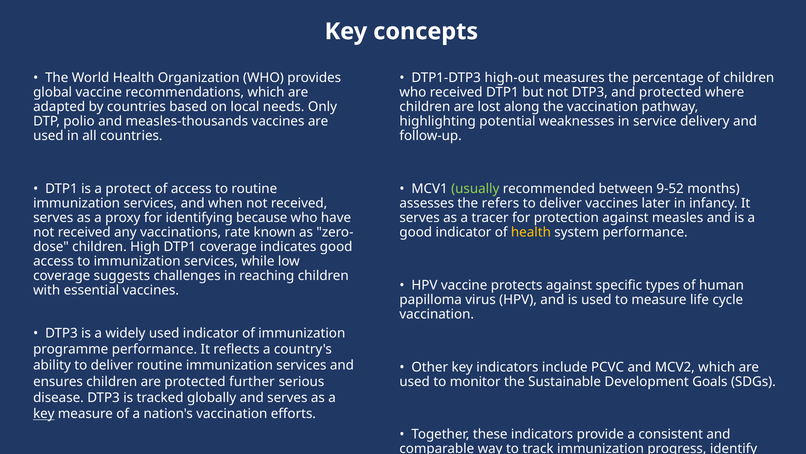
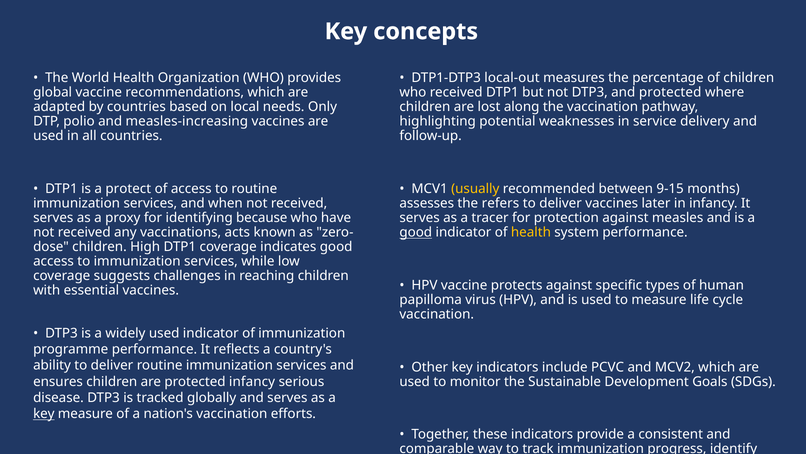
high-out: high-out -> local-out (512, 78)
measles-thousands: measles-thousands -> measles-increasing (187, 121)
usually colour: light green -> yellow (475, 189)
9-52: 9-52 -> 9-15 (670, 189)
rate: rate -> acts (237, 232)
good underline: none -> present (416, 232)
protected further: further -> infancy (252, 381)
